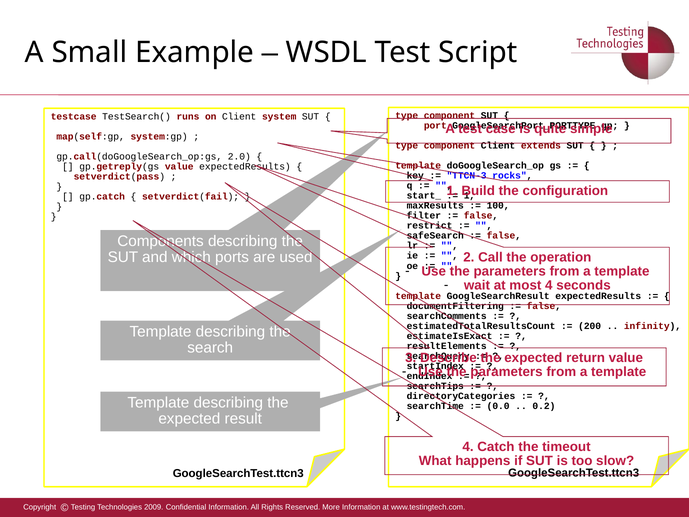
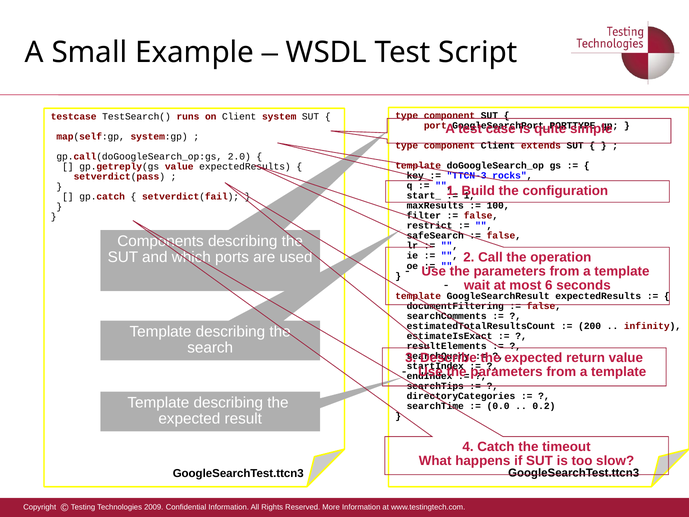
most 4: 4 -> 6 (549, 285)
